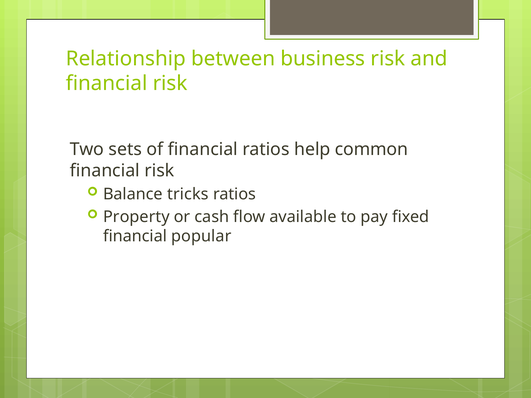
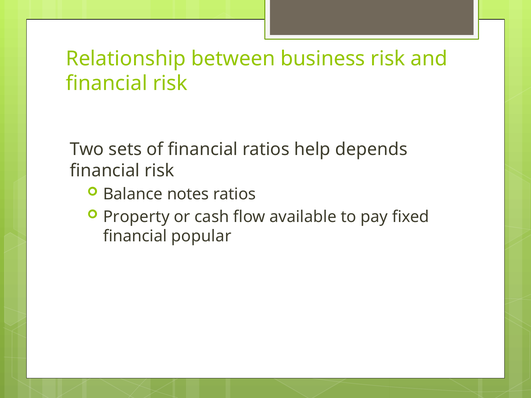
common: common -> depends (371, 149)
tricks: tricks -> notes (188, 194)
